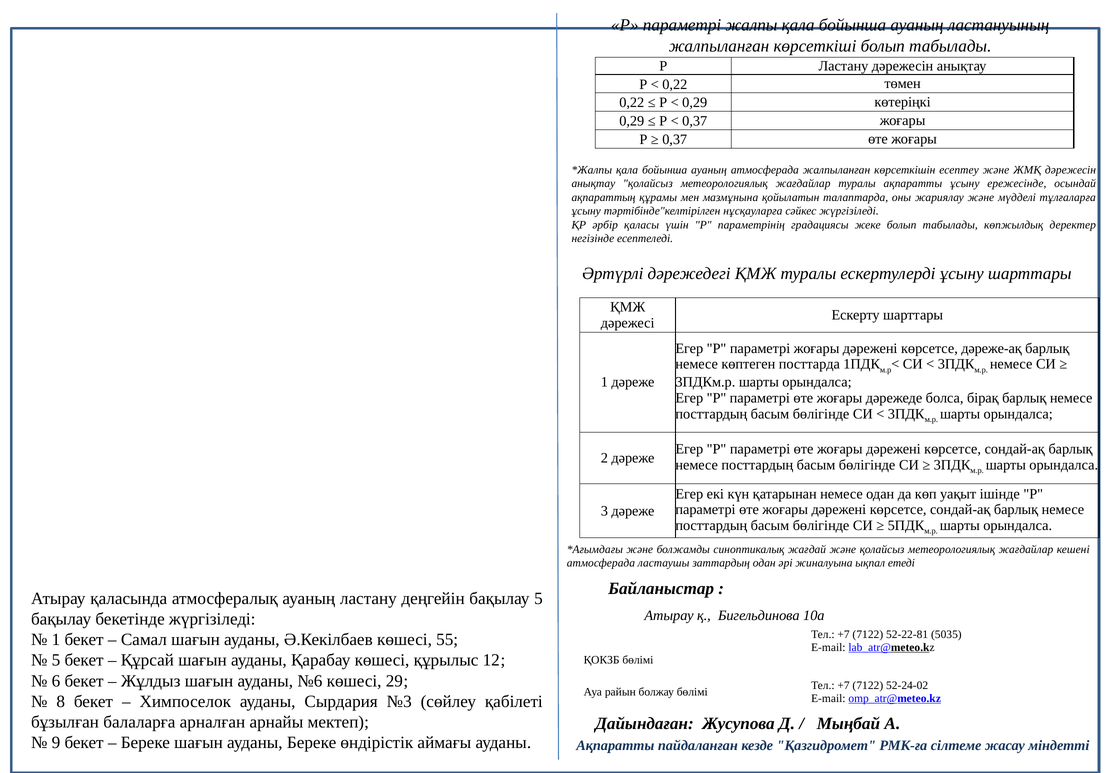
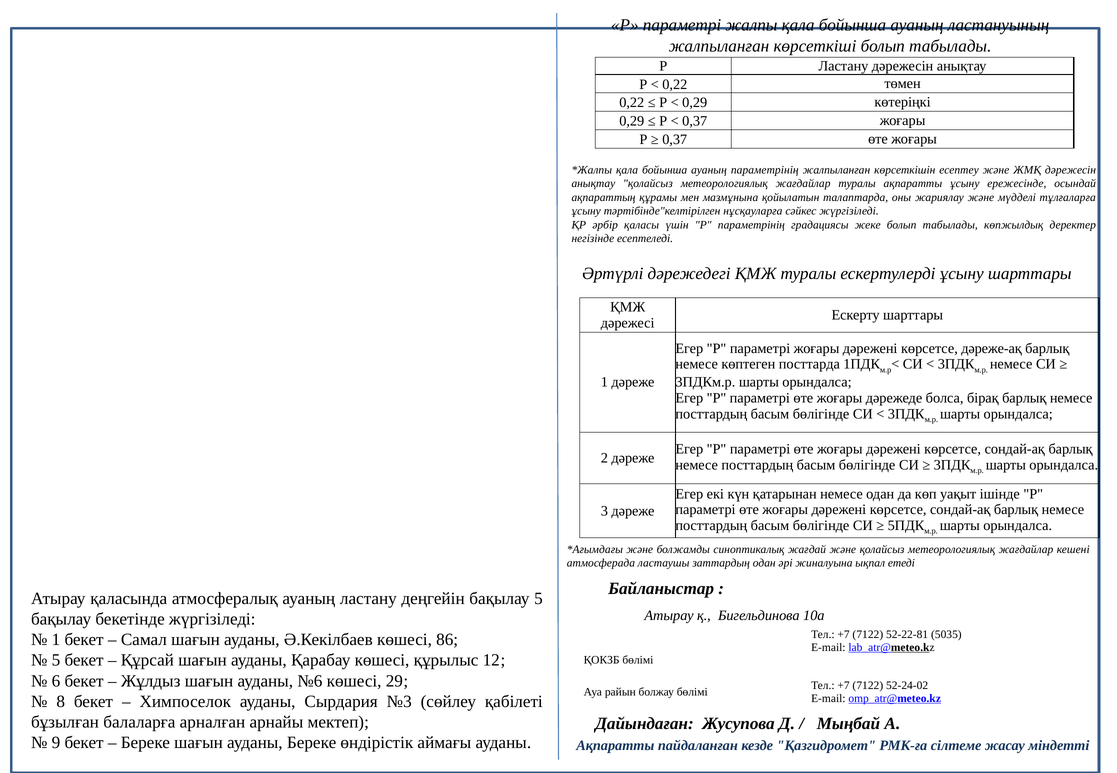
ауаның атмосферада: атмосферада -> параметрінің (765, 170)
55: 55 -> 86 (447, 640)
